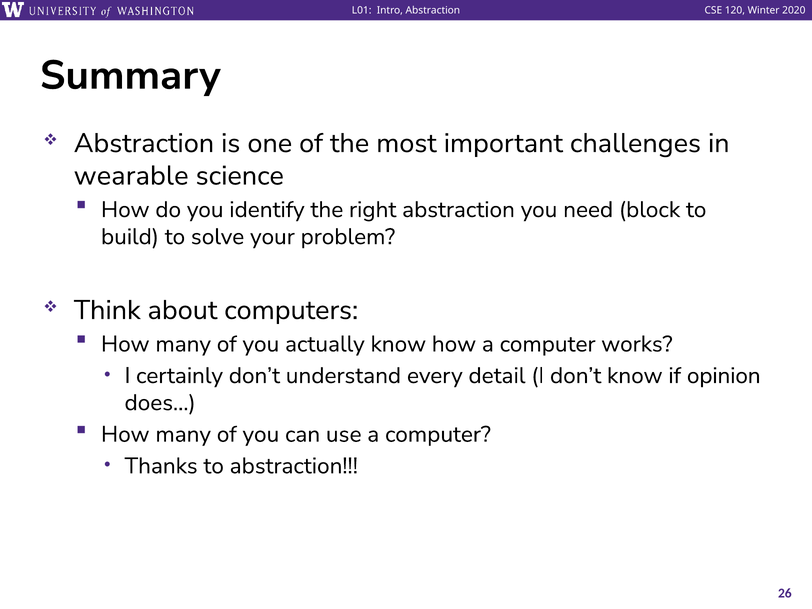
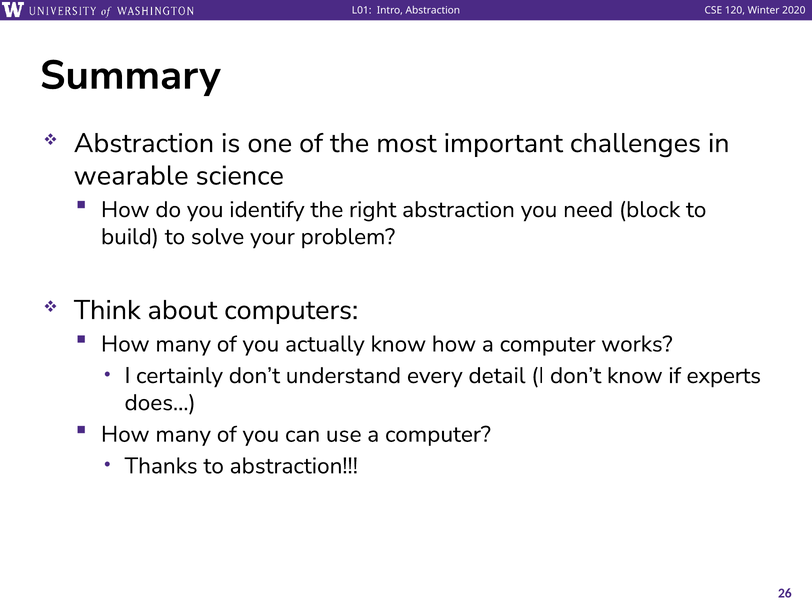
opinion: opinion -> experts (724, 376)
